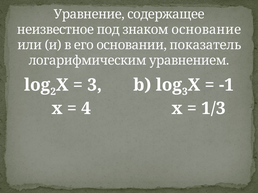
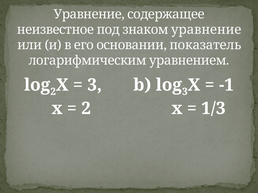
знаком основание: основание -> уравнение (206, 30)
4: 4 -> 2 (86, 109)
